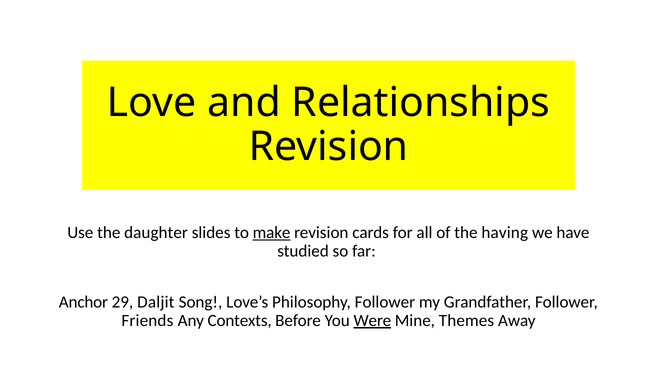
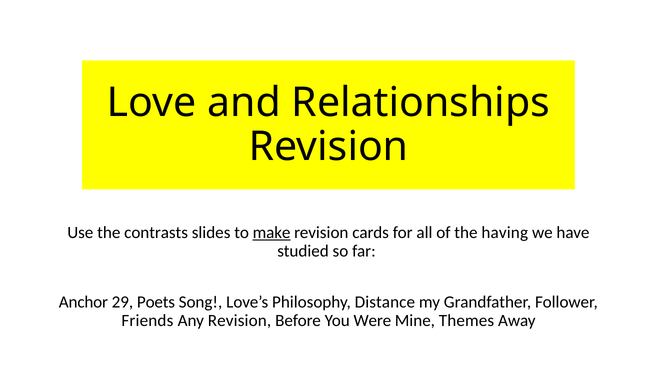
daughter: daughter -> contrasts (156, 232)
Daljit: Daljit -> Poets (156, 302)
Philosophy Follower: Follower -> Distance (385, 302)
Any Contexts: Contexts -> Revision (239, 320)
Were underline: present -> none (372, 320)
